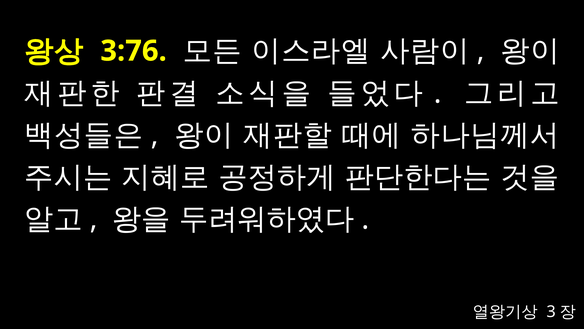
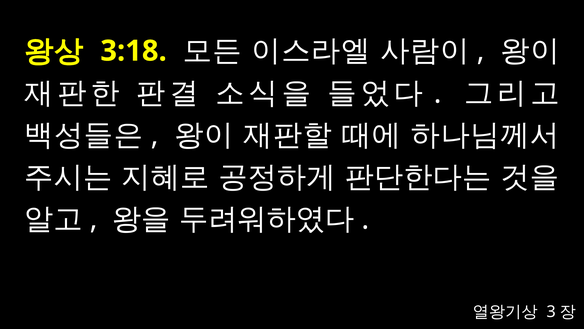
3:76: 3:76 -> 3:18 (134, 51)
